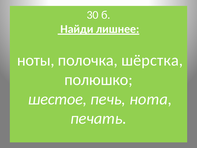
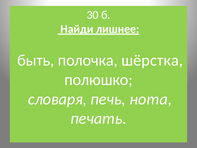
ноты: ноты -> быть (36, 60)
шестое: шестое -> словаря (57, 99)
